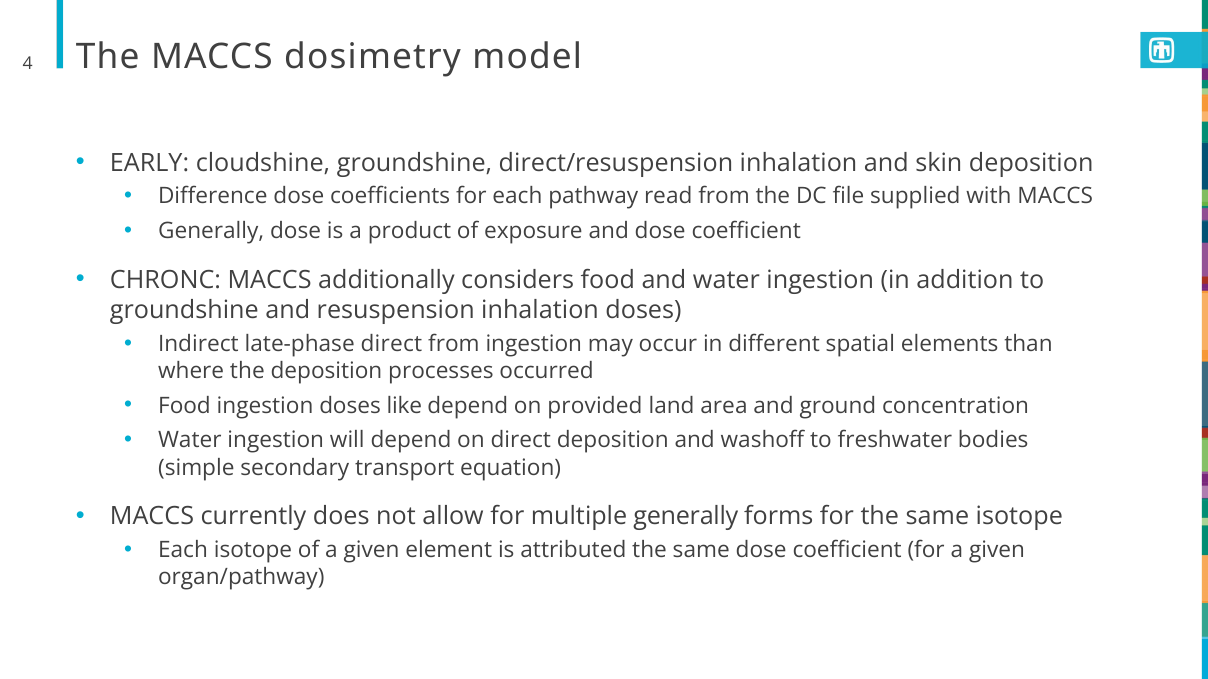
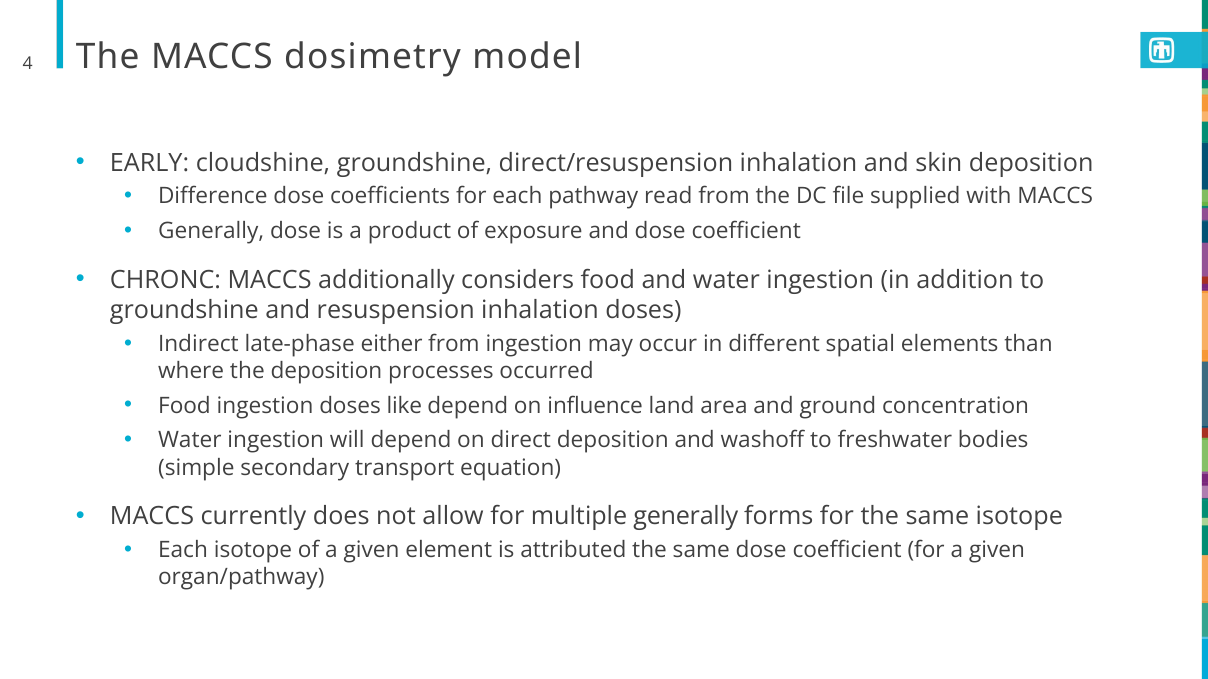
late-phase direct: direct -> either (392, 344)
provided: provided -> influence (595, 406)
